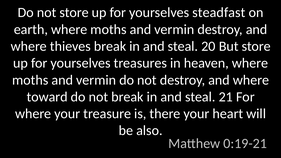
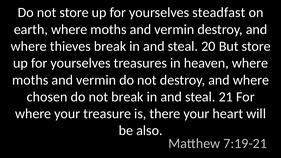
toward: toward -> chosen (47, 97)
0:19-21: 0:19-21 -> 7:19-21 (245, 144)
